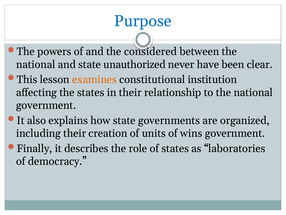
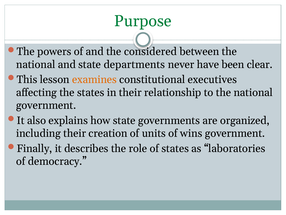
Purpose colour: blue -> green (143, 21)
unauthorized: unauthorized -> departments (134, 64)
institution: institution -> executives (212, 79)
